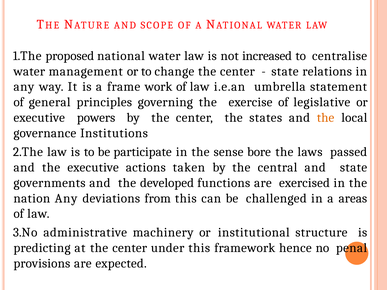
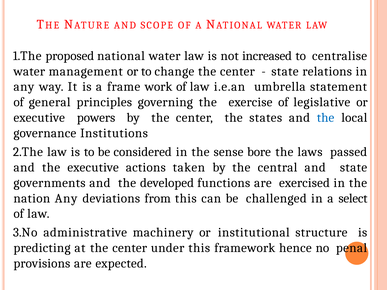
the colour: orange -> blue (326, 118)
participate: participate -> considered (143, 152)
areas: areas -> select (353, 198)
